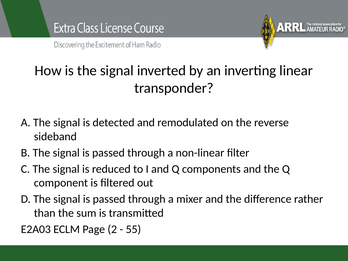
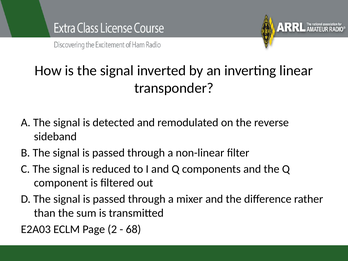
55: 55 -> 68 (133, 229)
